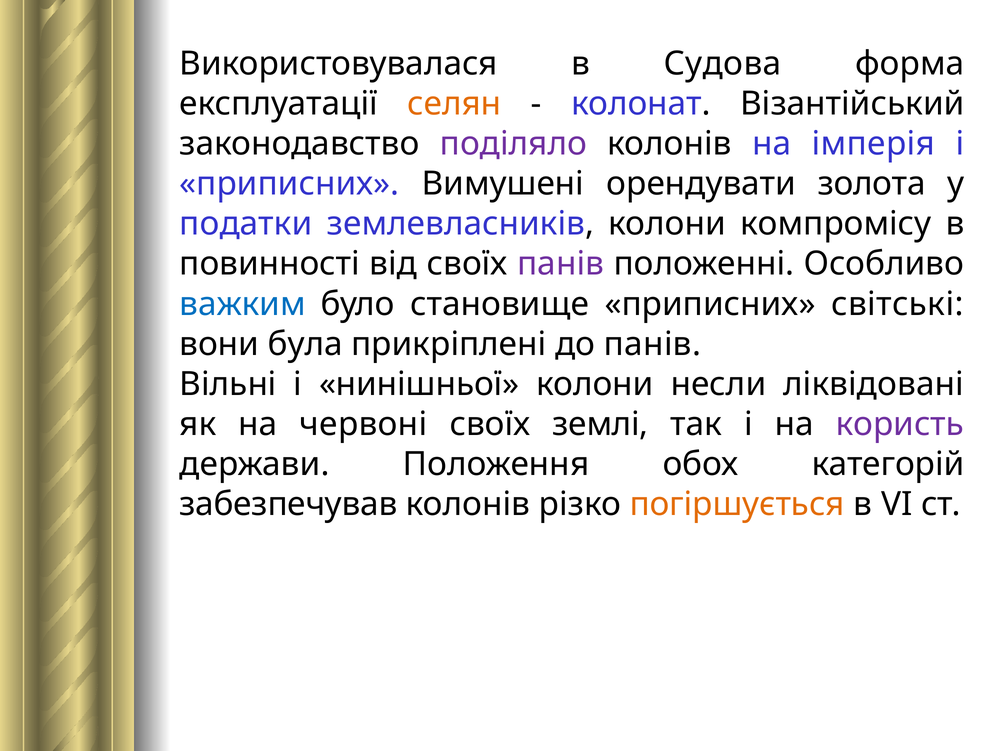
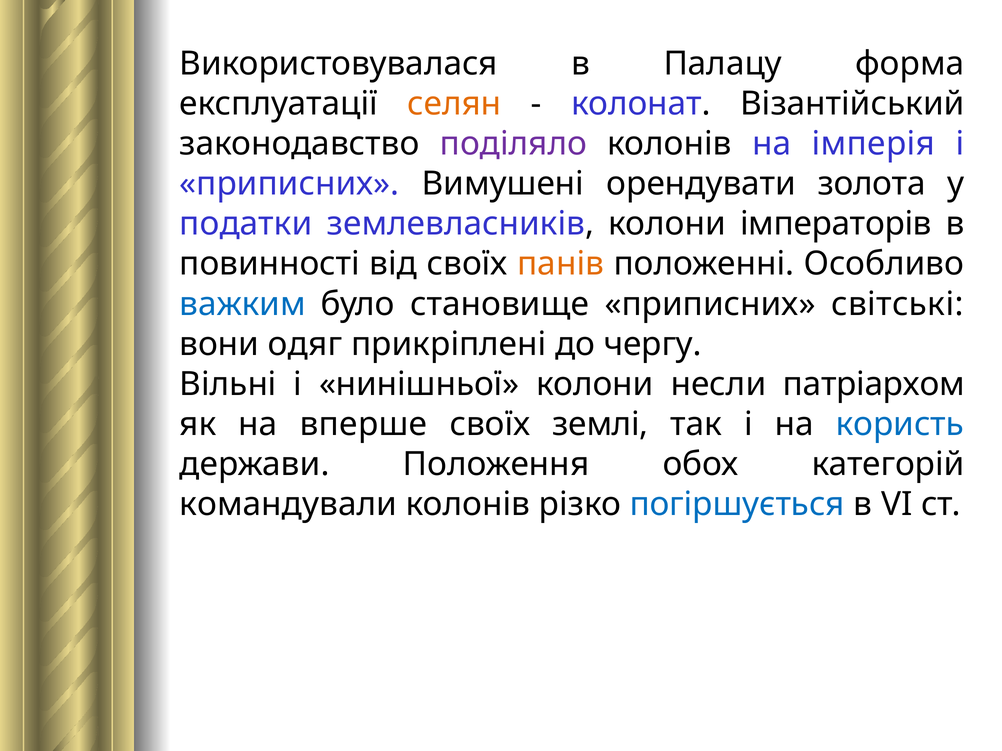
Судова: Судова -> Палацу (723, 64)
компромісу: компромісу -> імператорів (836, 224)
панів colour: purple -> orange (561, 264)
була: була -> одяг (305, 344)
до панів: панів -> чергу (653, 344)
ліквідовані: ліквідовані -> патріархом (874, 384)
червоні: червоні -> вперше (363, 424)
користь colour: purple -> blue (900, 424)
забезпечував: забезпечував -> командували (288, 505)
погіршується colour: orange -> blue (737, 505)
